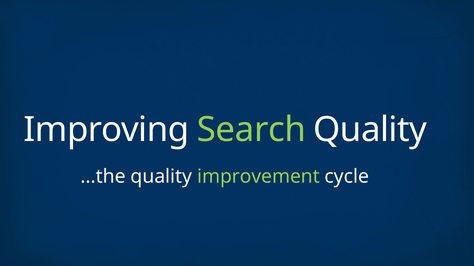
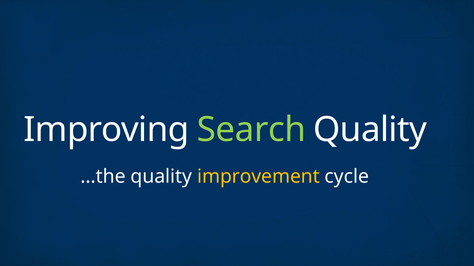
improvement colour: light green -> yellow (258, 177)
